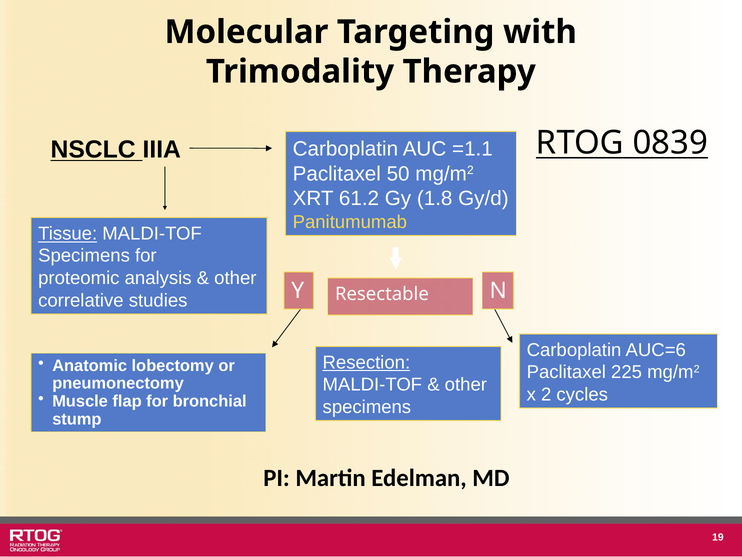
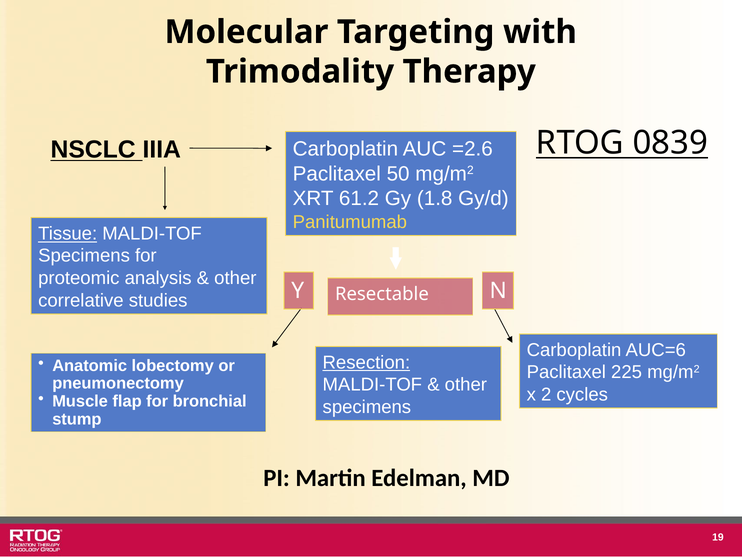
=1.1: =1.1 -> =2.6 (472, 149)
